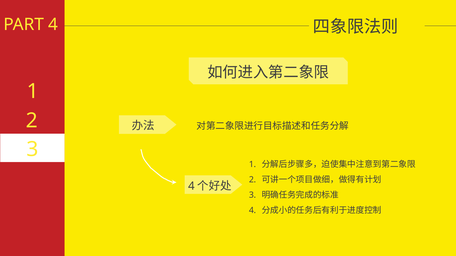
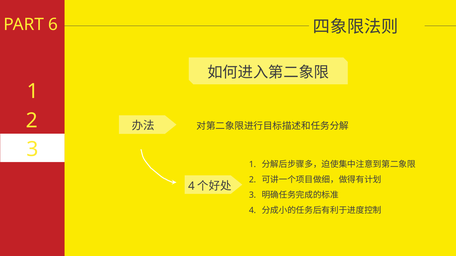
PART 4: 4 -> 6 (53, 25)
